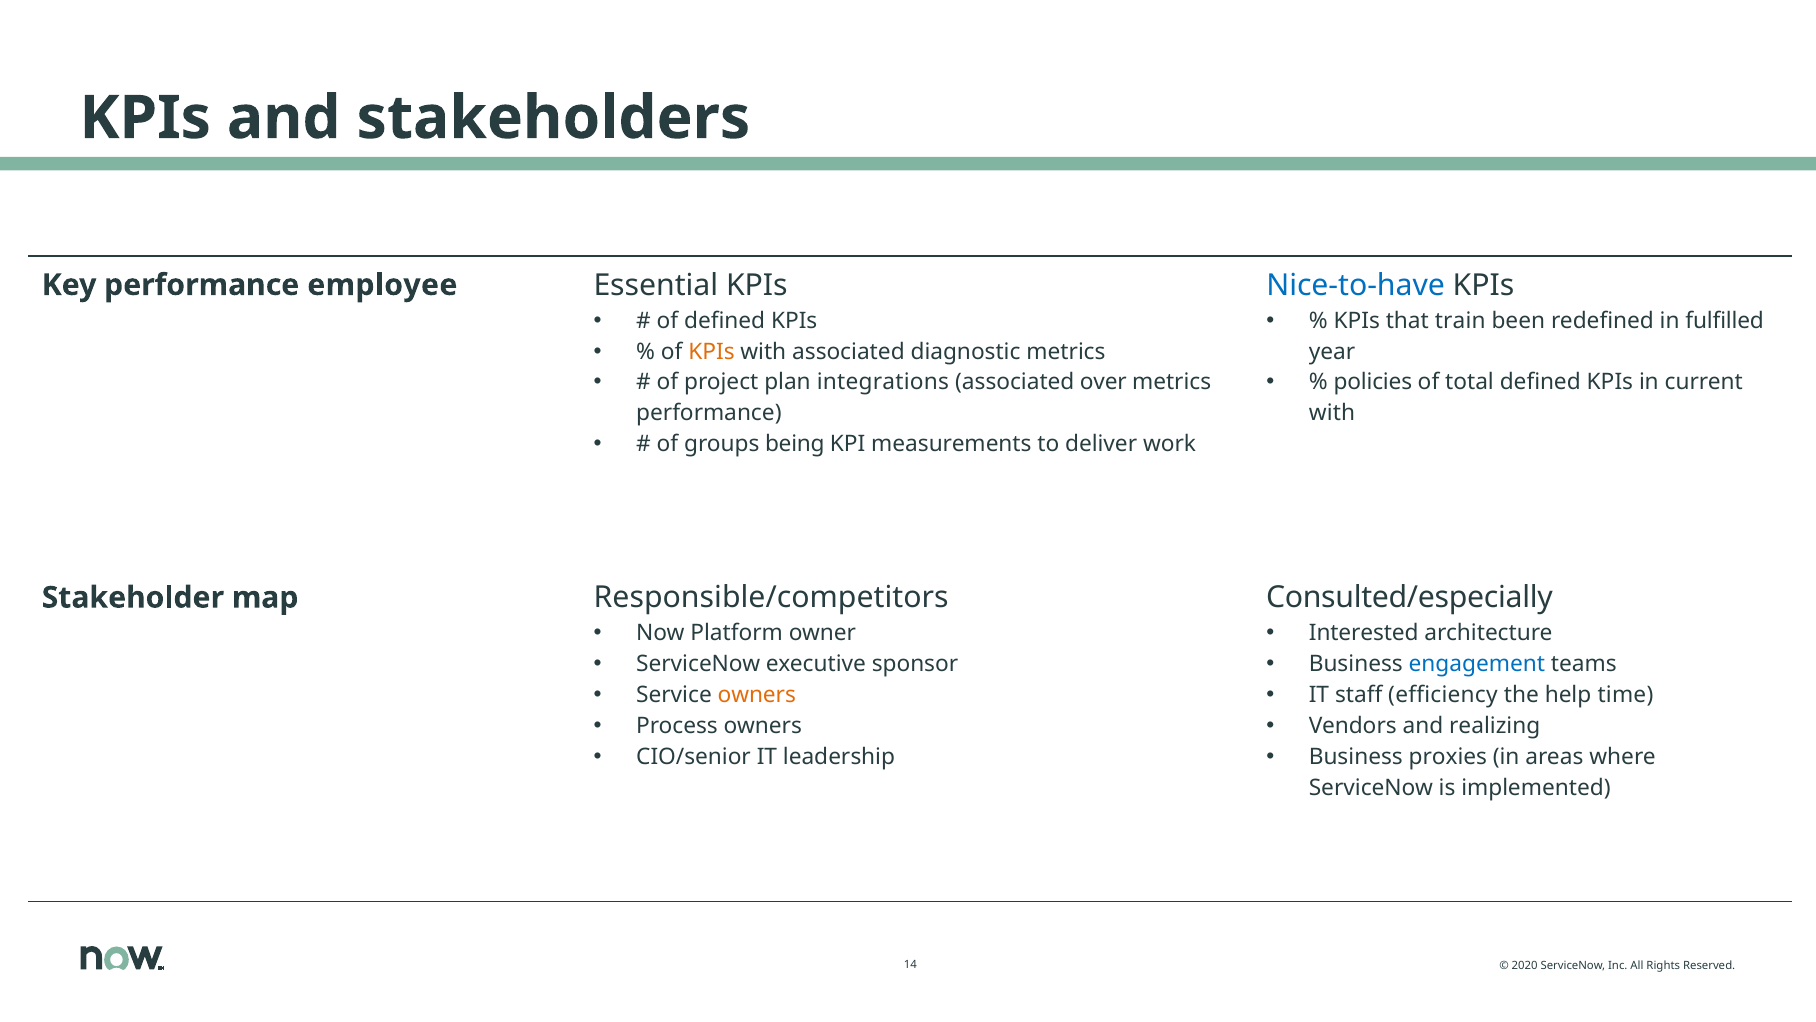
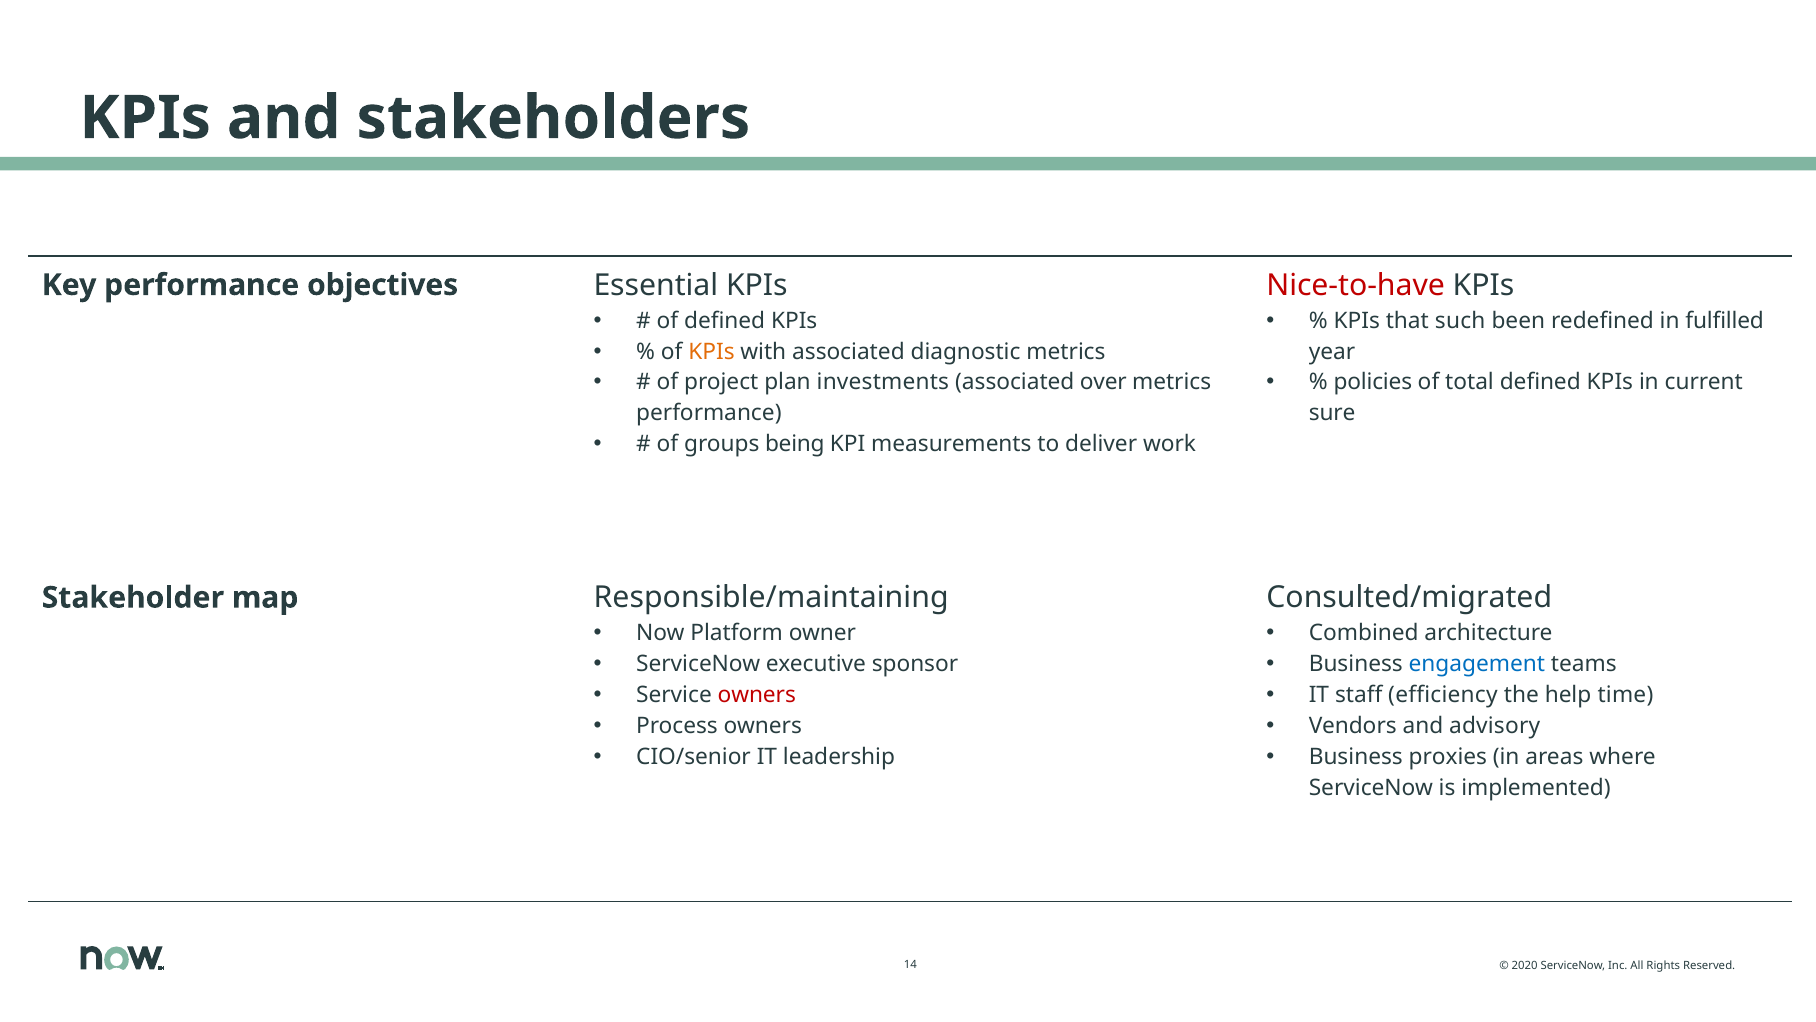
Nice-to-have colour: blue -> red (1356, 285)
employee: employee -> objectives (383, 285)
train: train -> such (1460, 321)
integrations: integrations -> investments (883, 382)
with: with -> sure (1332, 413)
Consulted/especially: Consulted/especially -> Consulted/migrated (1409, 597)
Responsible/competitors: Responsible/competitors -> Responsible/maintaining (771, 597)
Interested: Interested -> Combined (1364, 633)
owners colour: orange -> red (757, 695)
realizing: realizing -> advisory (1495, 726)
